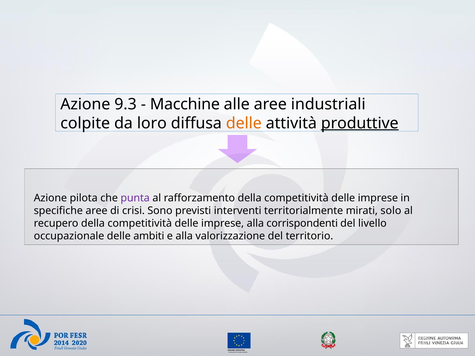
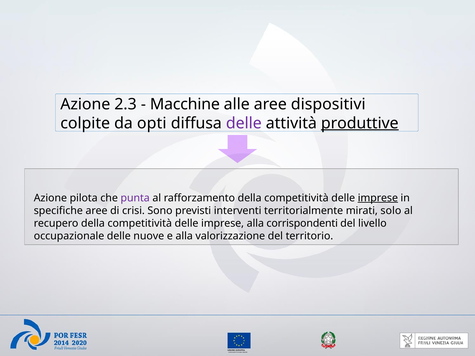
9.3: 9.3 -> 2.3 (126, 104)
industriali: industriali -> dispositivi (328, 104)
loro: loro -> opti (152, 123)
delle colour: orange -> purple (244, 123)
imprese underline: none -> present (378, 198)
ambiti: ambiti -> nuove (149, 236)
